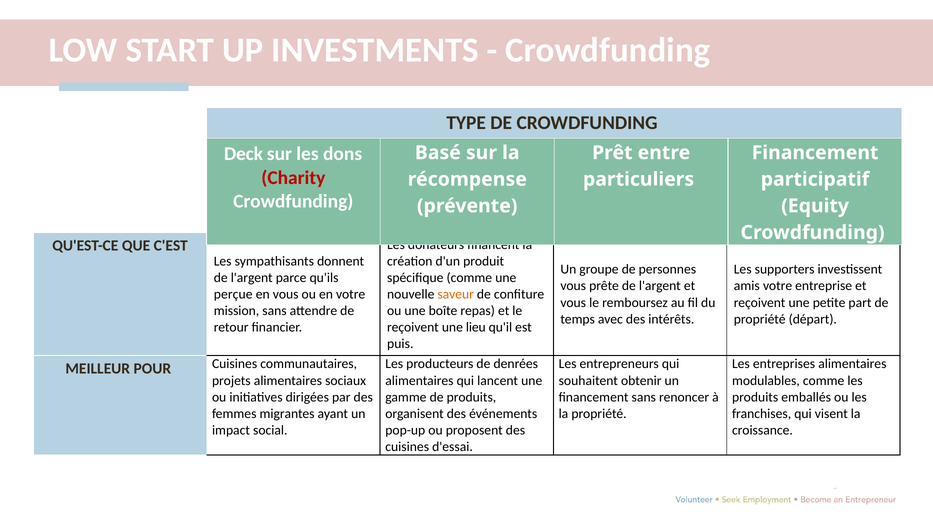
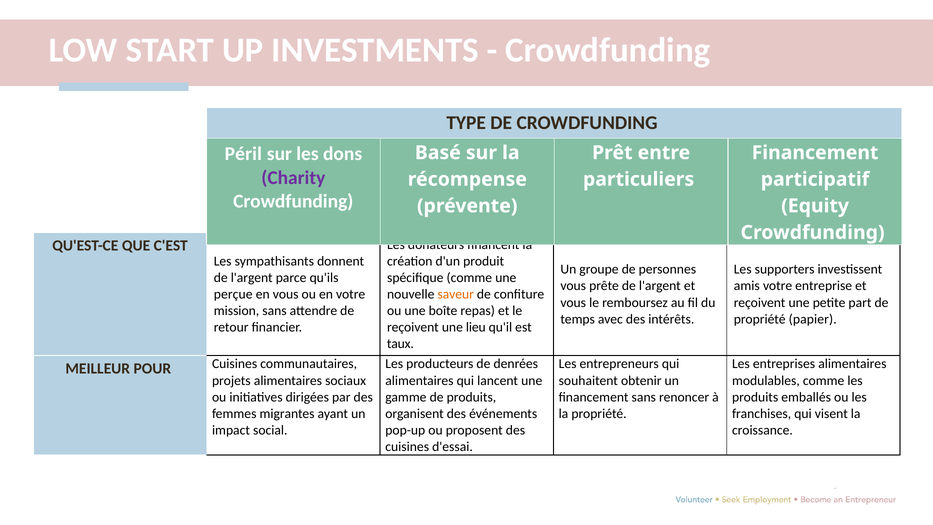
Deck: Deck -> Péril (243, 154)
Charity colour: red -> purple (293, 178)
départ: départ -> papier (813, 319)
puis: puis -> taux (400, 344)
